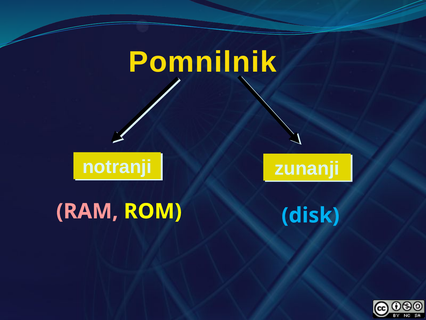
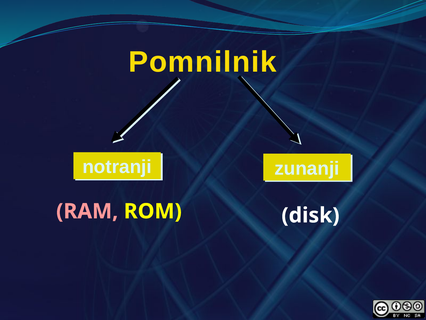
disk colour: light blue -> white (310, 215)
